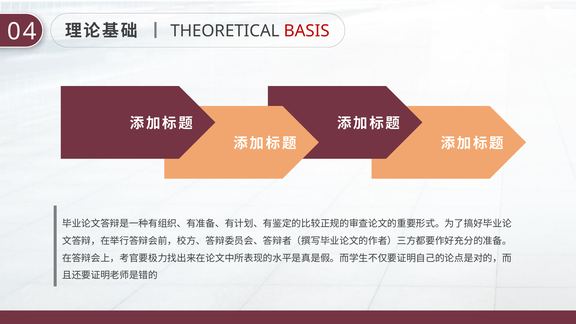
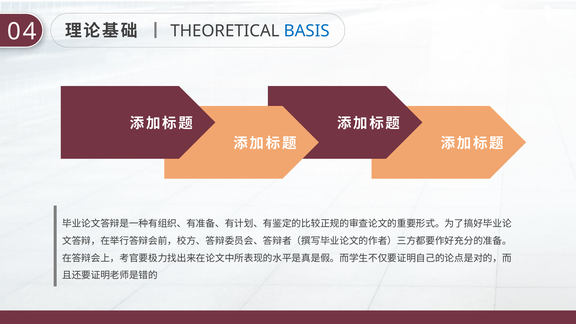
BASIS colour: red -> blue (307, 31)
